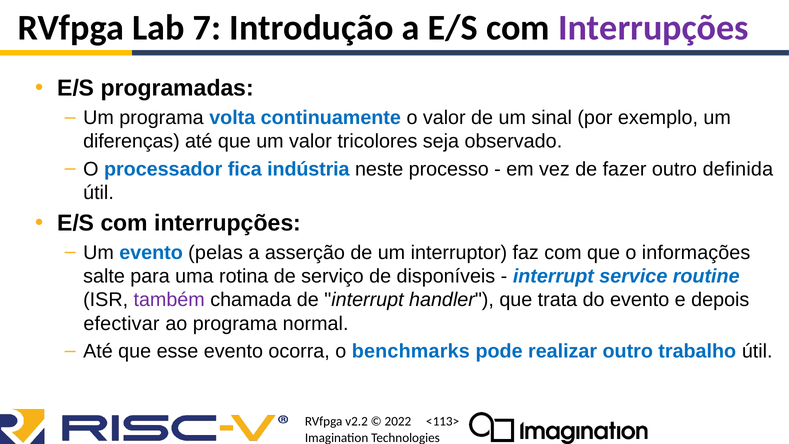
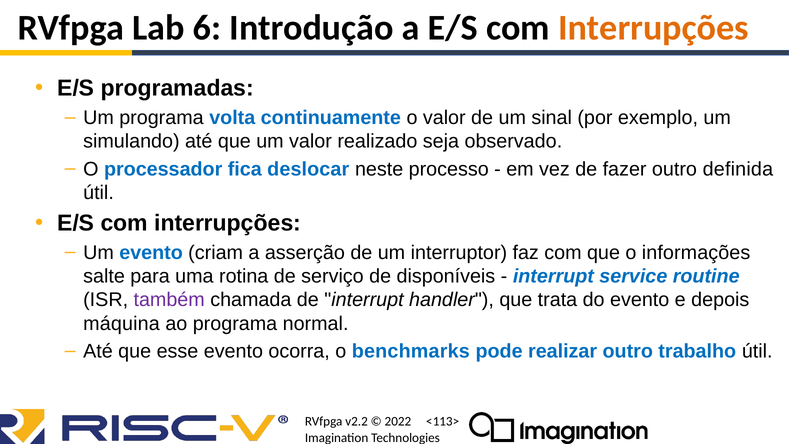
7: 7 -> 6 (207, 28)
Interrupções colour: purple -> orange (653, 28)
diferenças: diferenças -> simulando (131, 141)
tricolores: tricolores -> realizado (377, 141)
indústria: indústria -> deslocar (308, 169)
pelas: pelas -> criam (216, 252)
efectivar: efectivar -> máquina (121, 323)
